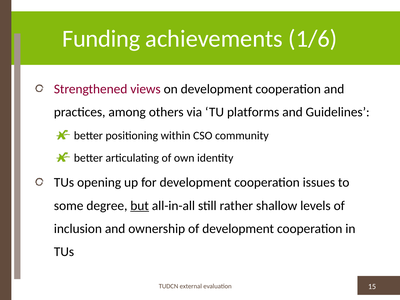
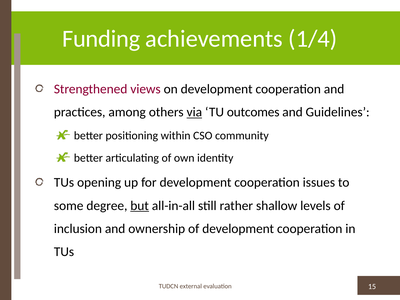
1/6: 1/6 -> 1/4 (313, 39)
via underline: none -> present (194, 112)
platforms: platforms -> outcomes (253, 112)
